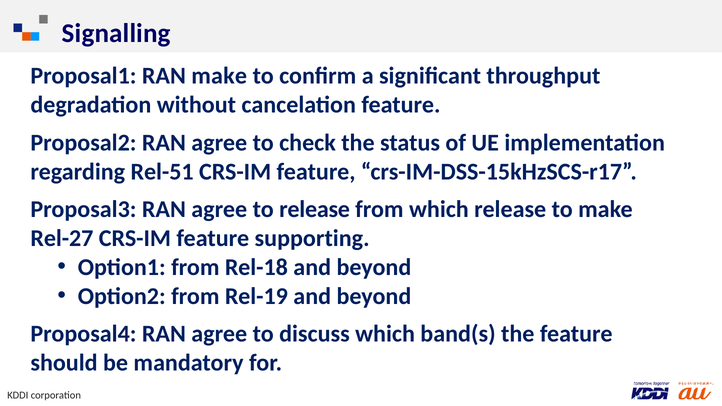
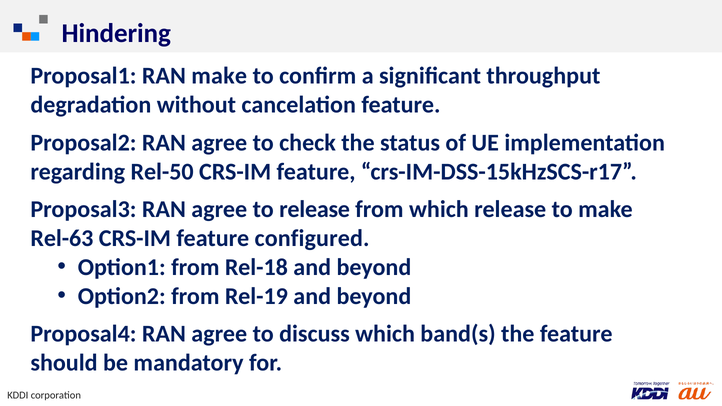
Signalling: Signalling -> Hindering (116, 33)
Rel-51: Rel-51 -> Rel-50 (162, 172)
Rel-27: Rel-27 -> Rel-63 (62, 238)
supporting: supporting -> configured (312, 238)
